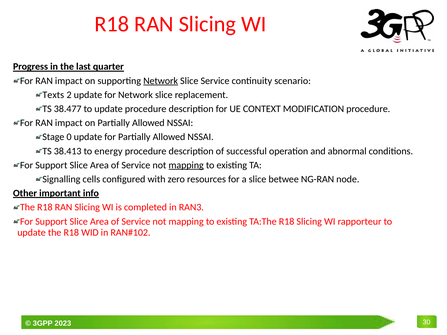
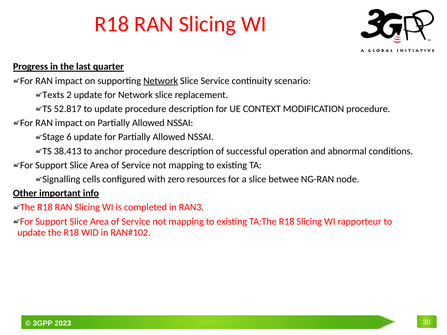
38.477: 38.477 -> 52.817 (68, 109)
0: 0 -> 6 (69, 137)
energy: energy -> anchor (108, 151)
mapping underline: present -> none (186, 165)
